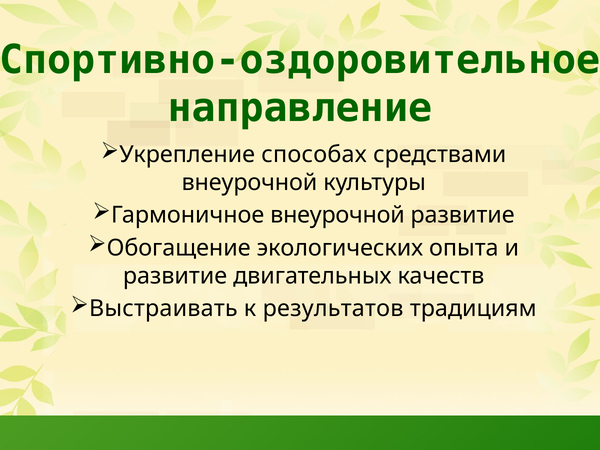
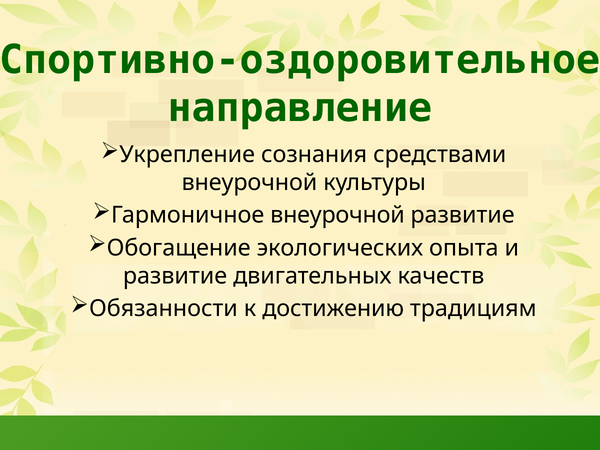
способах: способах -> сознания (314, 155)
Выстраивать: Выстраивать -> Обязанности (163, 309)
результатов: результатов -> достижению (333, 309)
